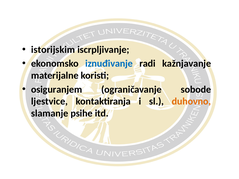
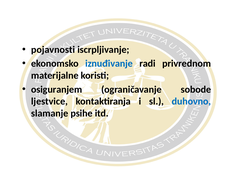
istorijskim: istorijskim -> pojavnosti (53, 50)
kažnjavanje: kažnjavanje -> privrednom (187, 64)
duhovno colour: orange -> blue (191, 101)
